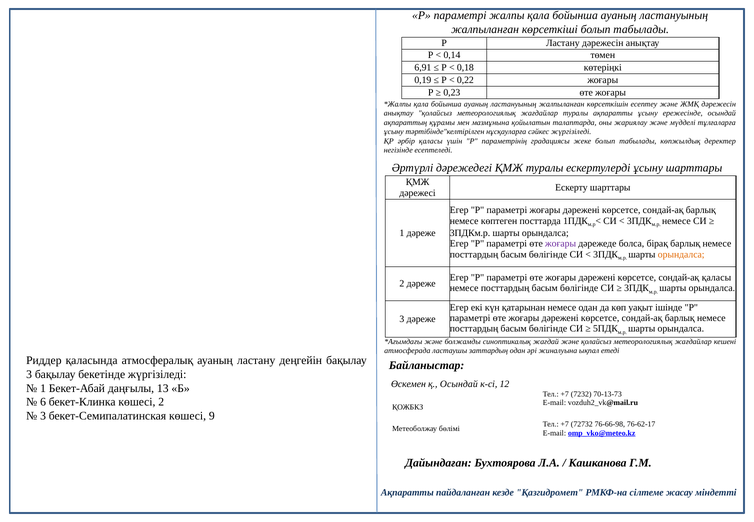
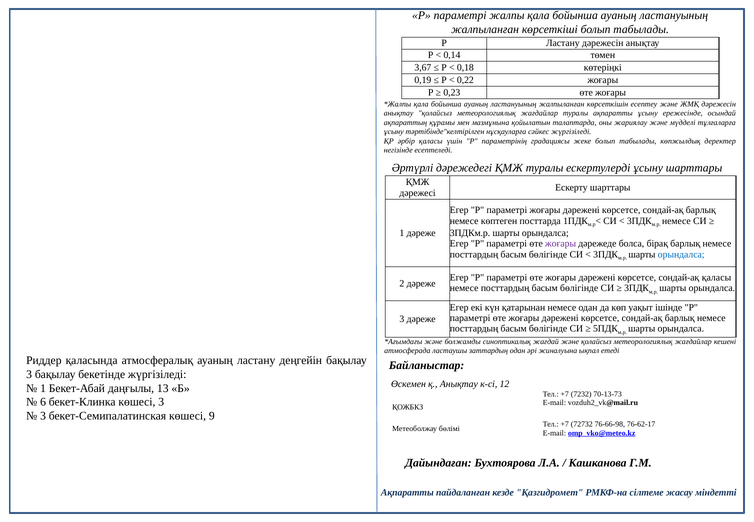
6,91: 6,91 -> 3,67 (423, 68)
орындалса colour: orange -> blue (681, 254)
қ Осындай: Осындай -> Анықтау (459, 384)
көшесі 2: 2 -> 3 (161, 402)
